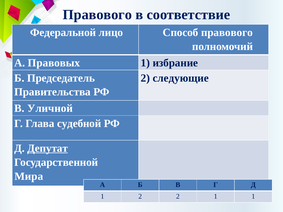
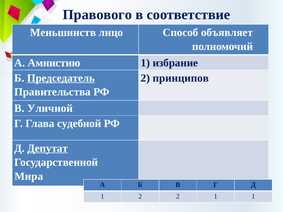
Федеральной: Федеральной -> Меньшинств (63, 33)
Способ правового: правового -> объявляет (227, 33)
Правовых: Правовых -> Амнистию (54, 63)
Председатель underline: none -> present (61, 78)
следующие: следующие -> принципов (181, 78)
